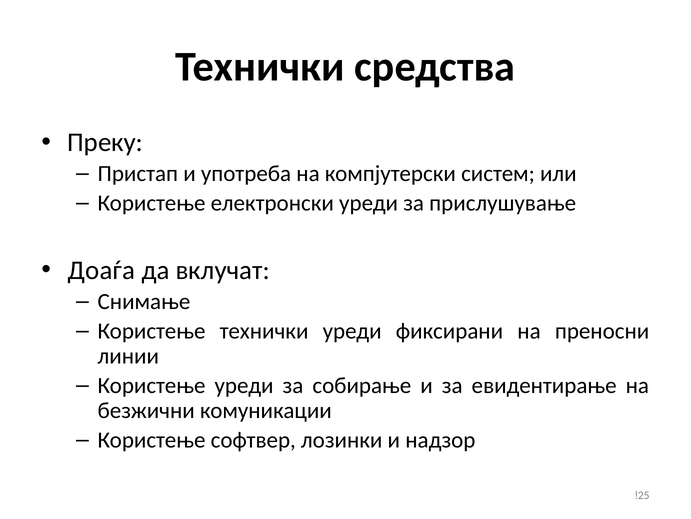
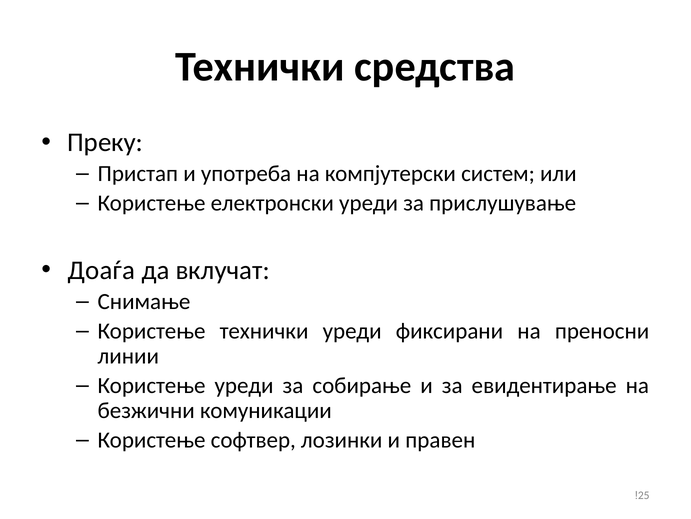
надзор: надзор -> правен (440, 439)
